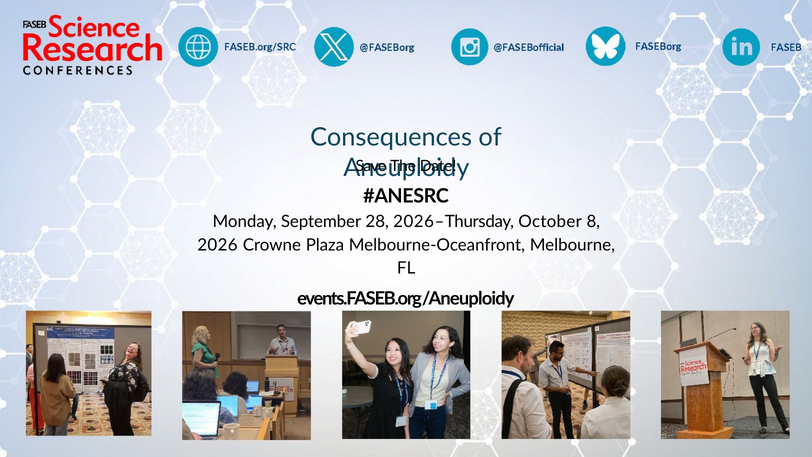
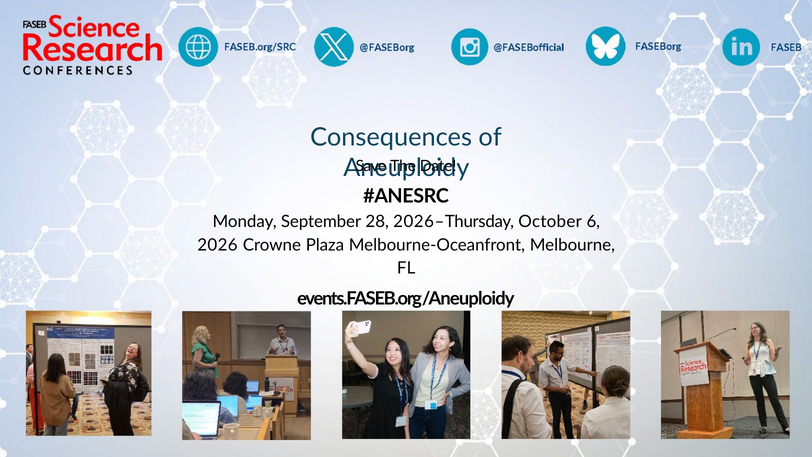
8: 8 -> 6 (593, 221)
